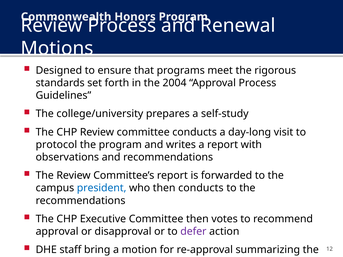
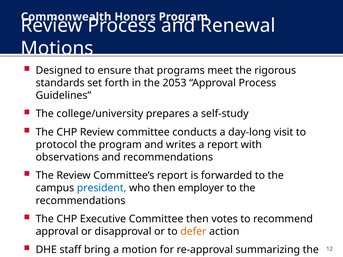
2004: 2004 -> 2053 (175, 83)
then conducts: conducts -> employer (201, 188)
defer colour: purple -> orange (193, 232)
